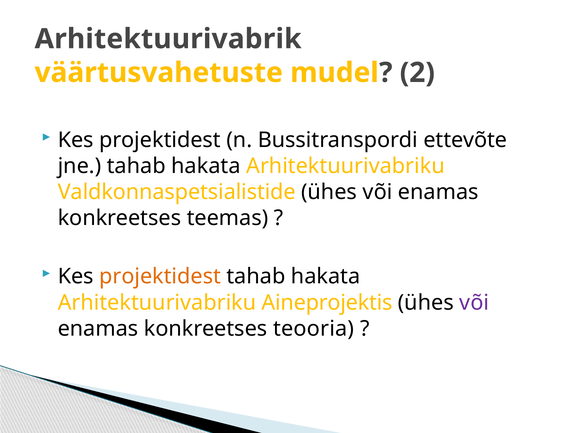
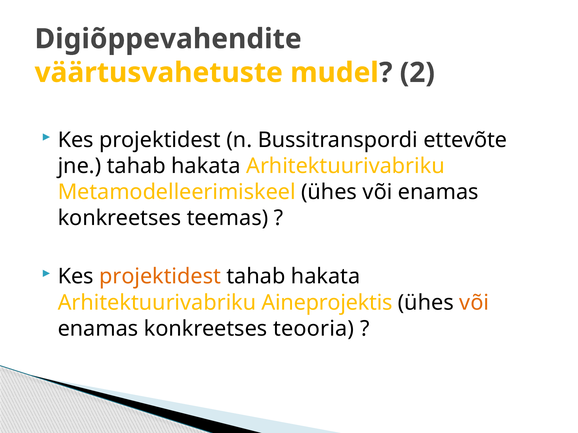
Arhitektuurivabrik: Arhitektuurivabrik -> Digiõppevahendite (168, 39)
Valdkonnaspetsialistide: Valdkonnaspetsialistide -> Metamodelleerimiskeel (177, 192)
või colour: purple -> orange (474, 303)
